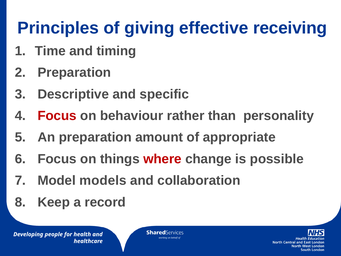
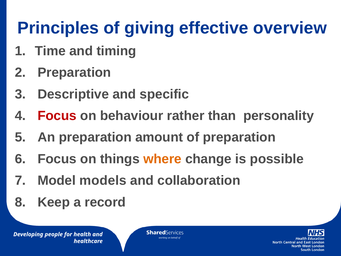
receiving: receiving -> overview (290, 28)
of appropriate: appropriate -> preparation (239, 137)
where colour: red -> orange (162, 159)
